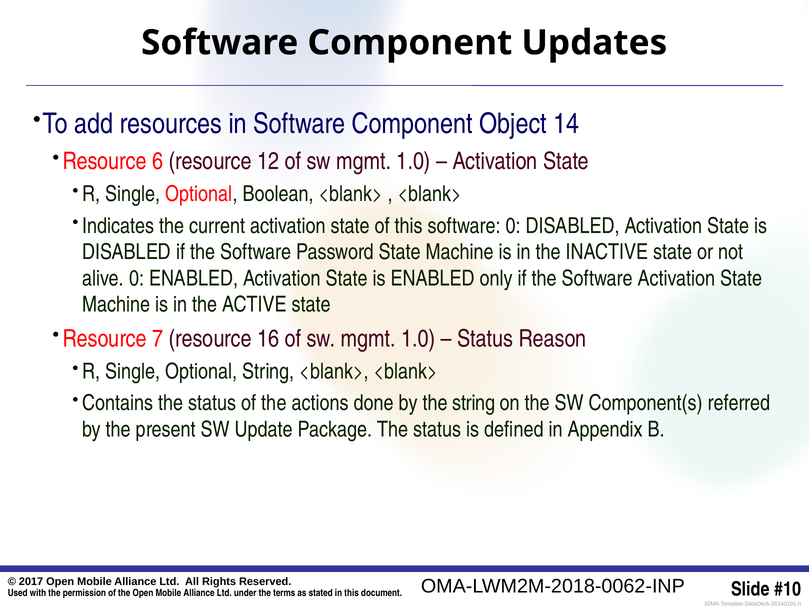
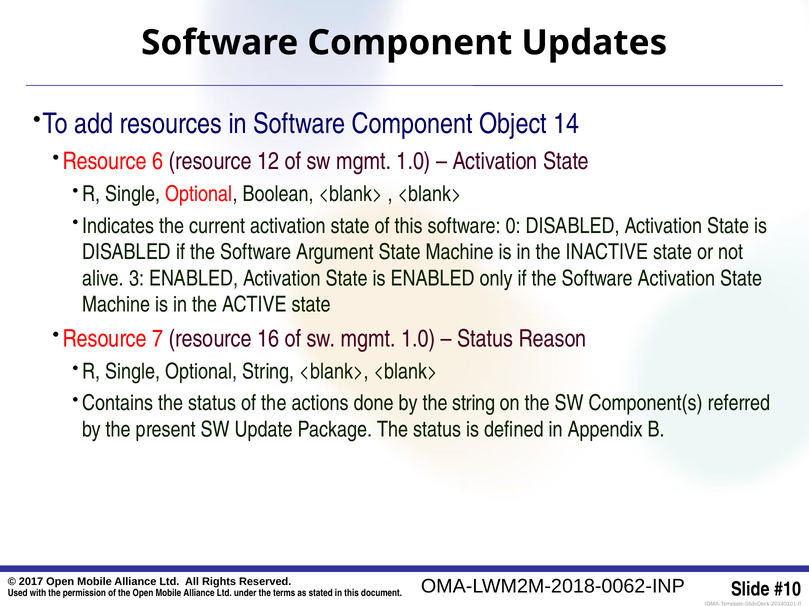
Password: Password -> Argument (335, 252)
alive 0: 0 -> 3 (137, 279)
